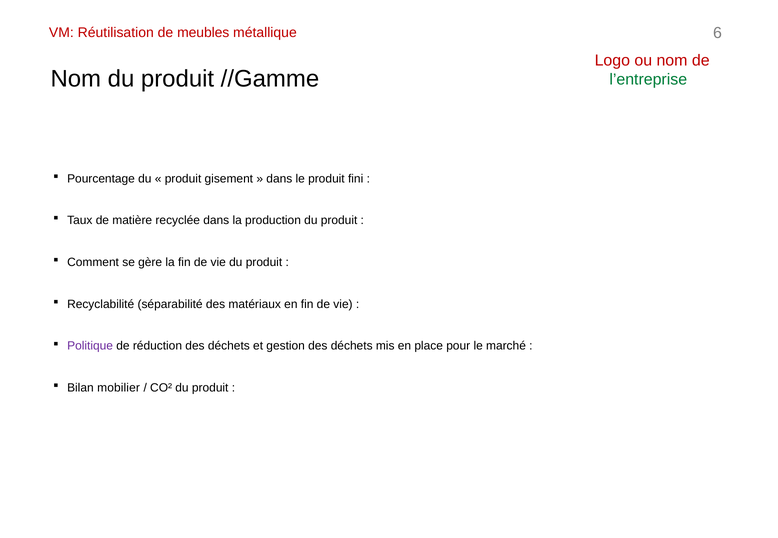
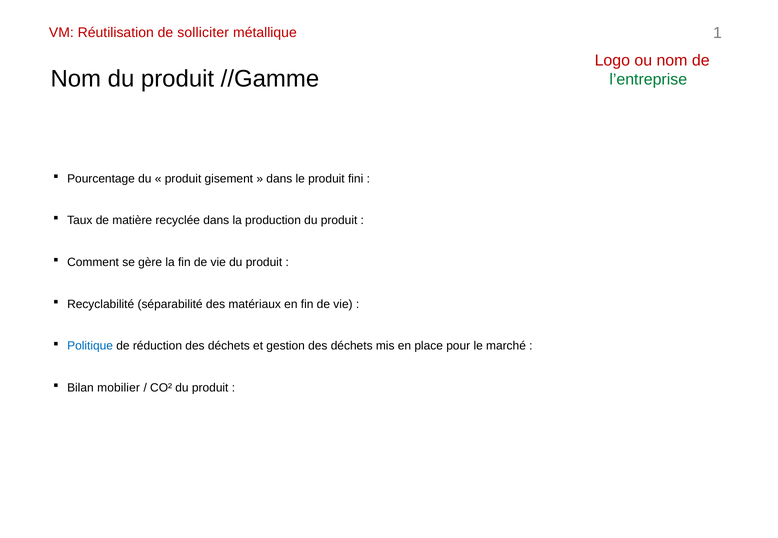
meubles: meubles -> solliciter (203, 33)
6: 6 -> 1 (718, 33)
Politique colour: purple -> blue (90, 346)
